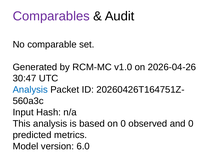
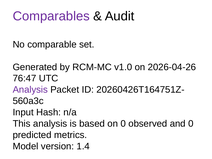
30:47: 30:47 -> 76:47 (24, 78)
Analysis colour: blue -> purple (30, 90)
6.0: 6.0 -> 1.4 (83, 146)
